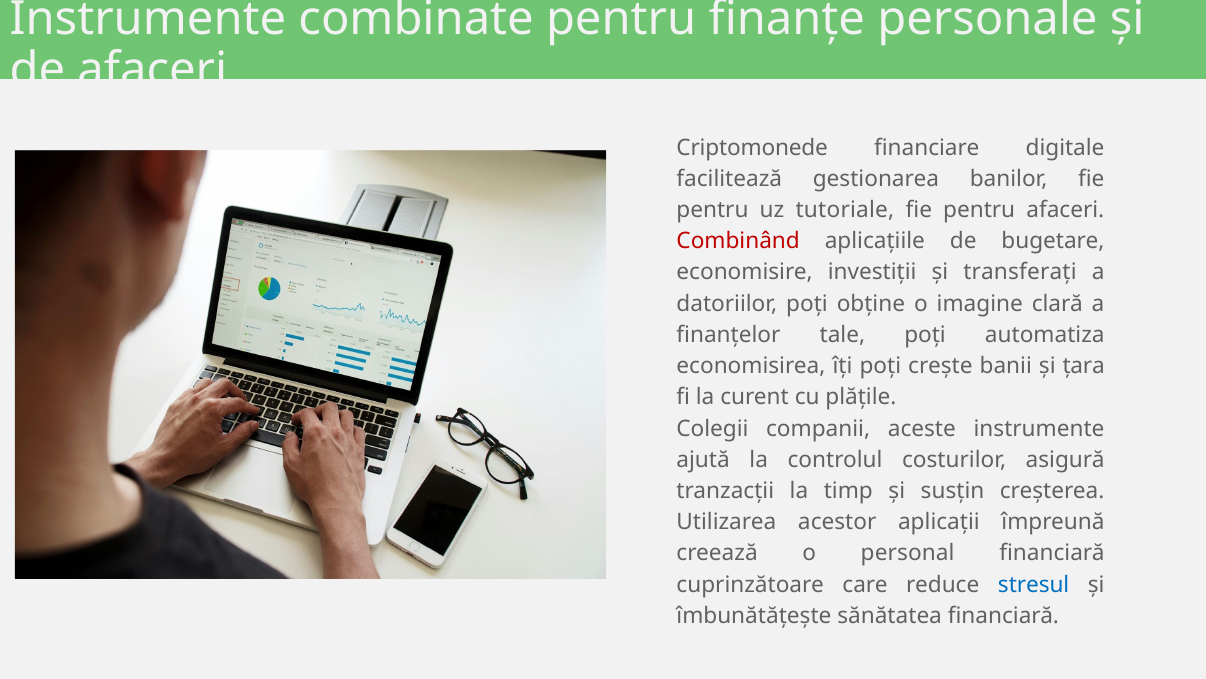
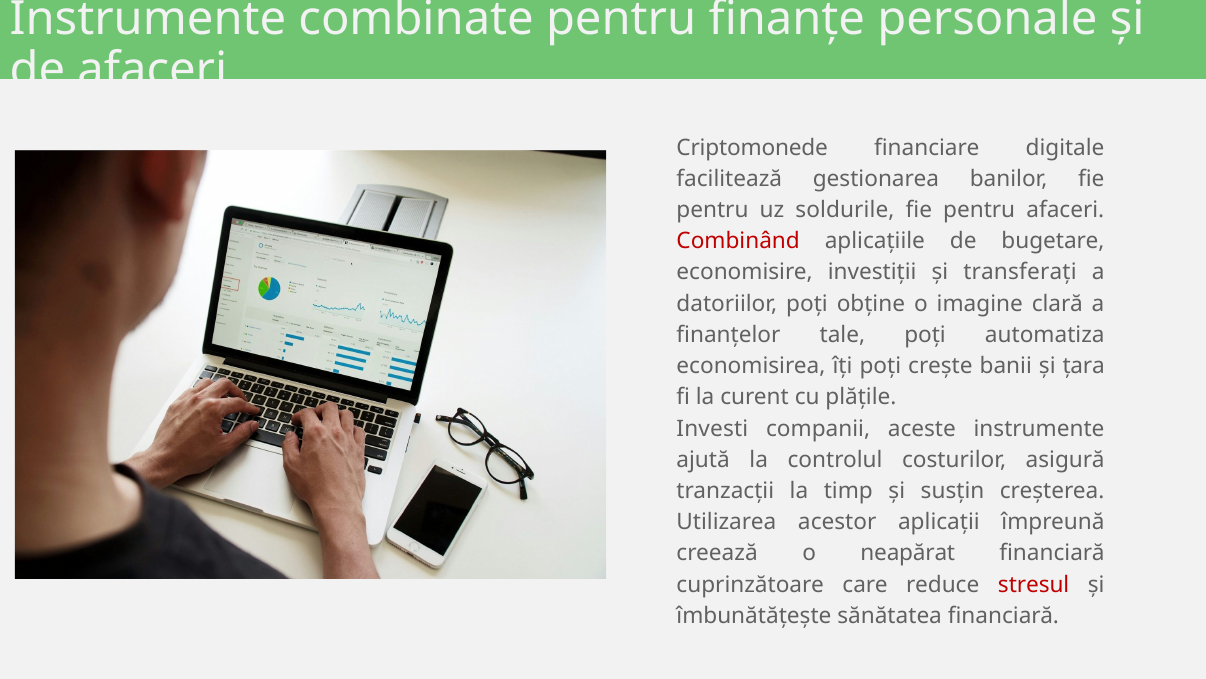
tutoriale: tutoriale -> soldurile (845, 210)
Colegii: Colegii -> Investi (712, 428)
personal: personal -> neapărat (908, 553)
stresul colour: blue -> red (1034, 584)
